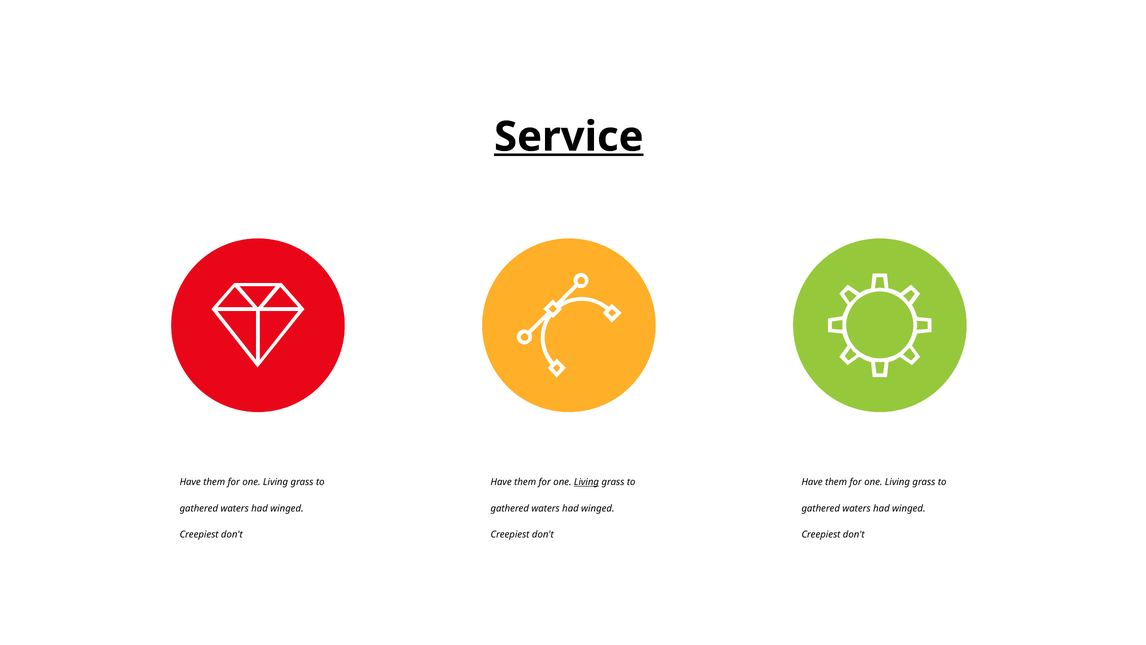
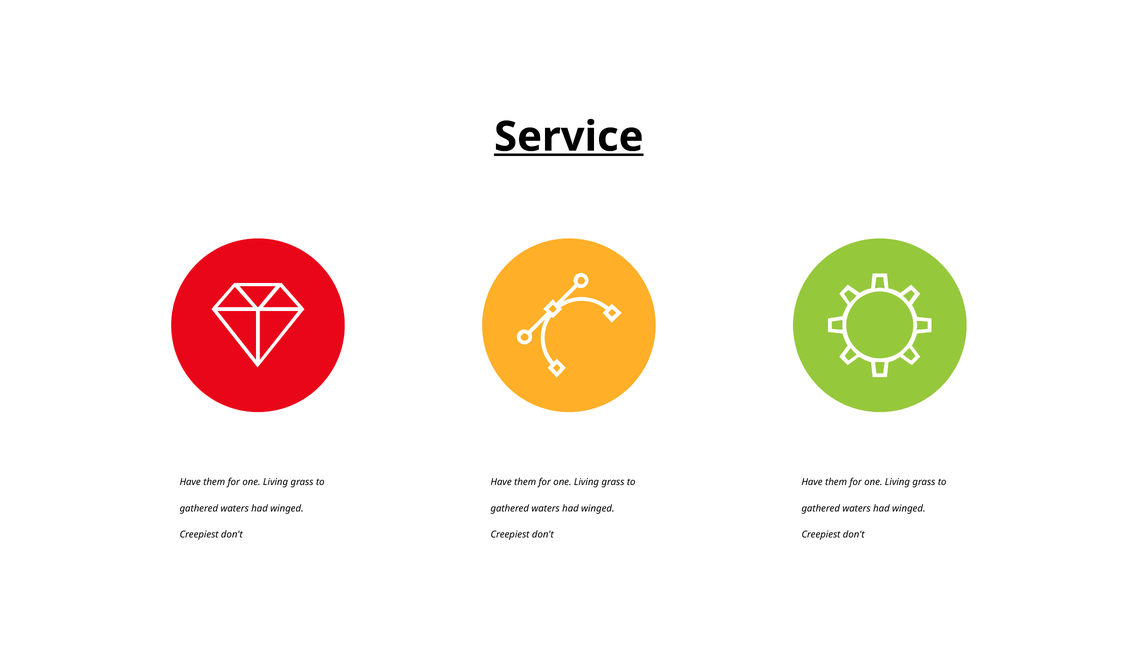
Living underline: present -> none (586, 482)
